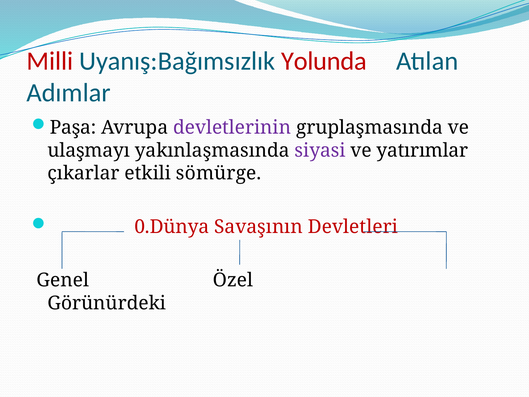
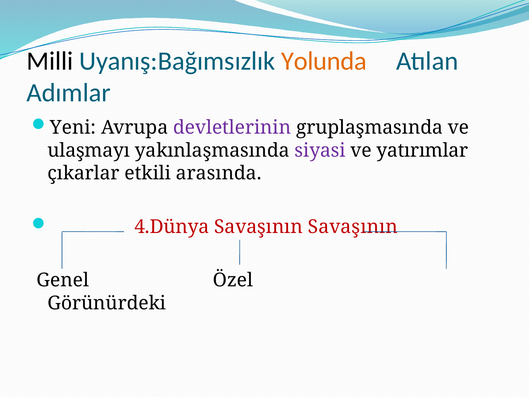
Milli colour: red -> black (50, 61)
Yolunda colour: red -> orange (324, 61)
Paşa: Paşa -> Yeni (73, 127)
sömürge: sömürge -> arasında (219, 173)
0.Dünya: 0.Dünya -> 4.Dünya (172, 227)
Savaşının Devletleri: Devletleri -> Savaşının (353, 227)
